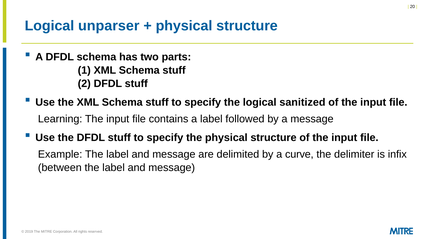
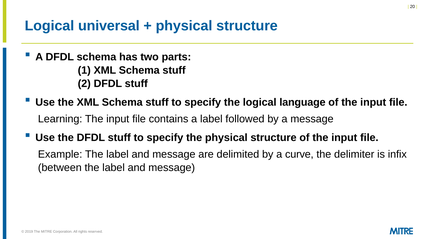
unparser: unparser -> universal (109, 26)
sanitized: sanitized -> language (303, 102)
